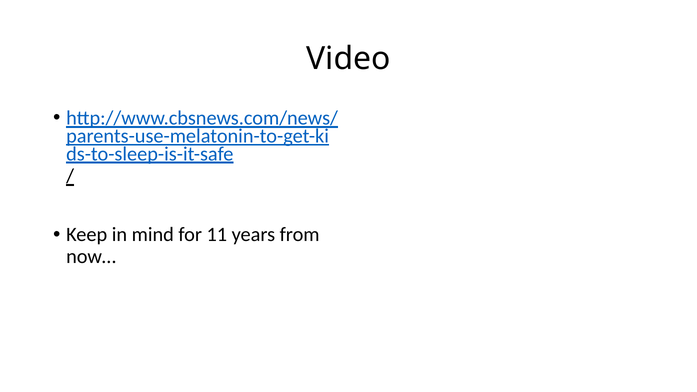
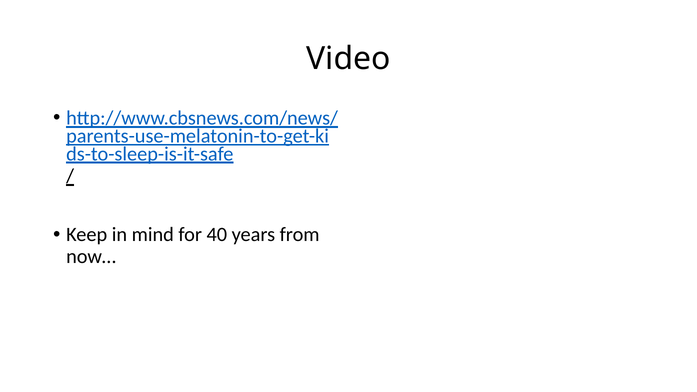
11: 11 -> 40 (217, 235)
